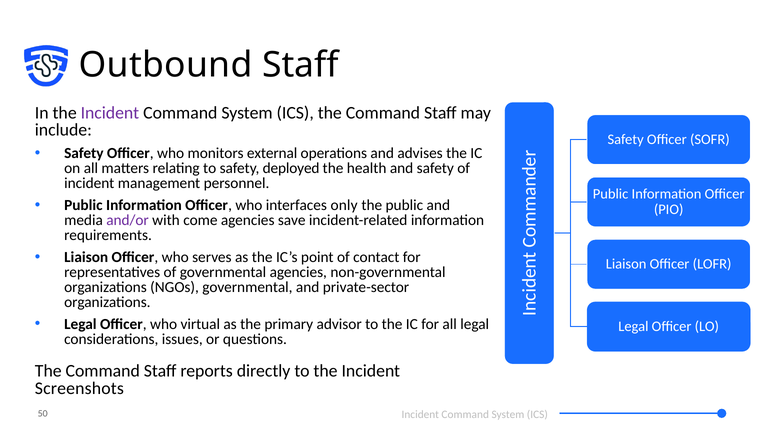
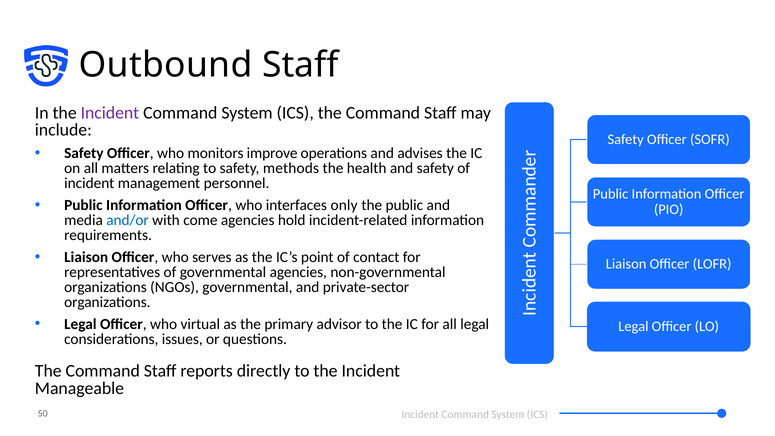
external: external -> improve (272, 153)
deployed: deployed -> methods (291, 168)
and/or colour: purple -> blue (128, 220)
save: save -> hold (292, 220)
Screenshots: Screenshots -> Manageable (79, 388)
